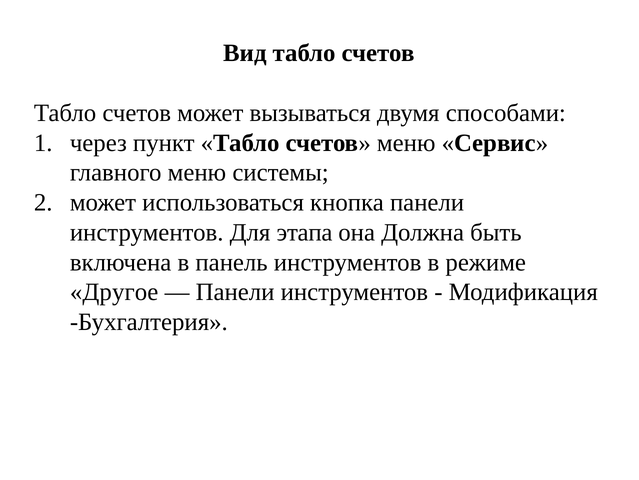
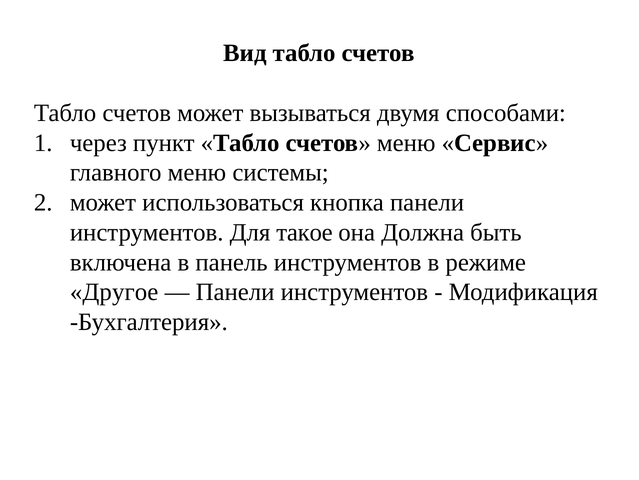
этапа: этапа -> такое (305, 232)
